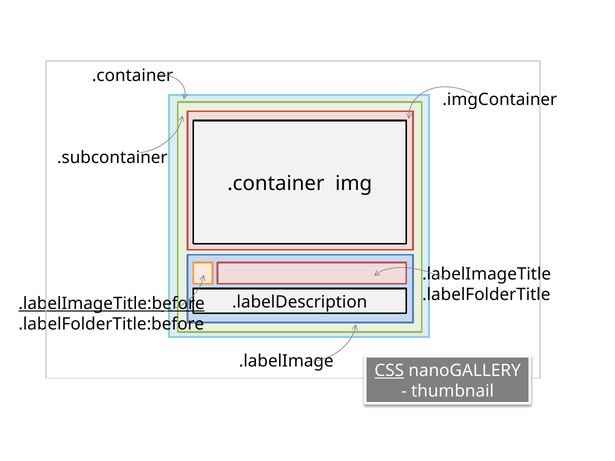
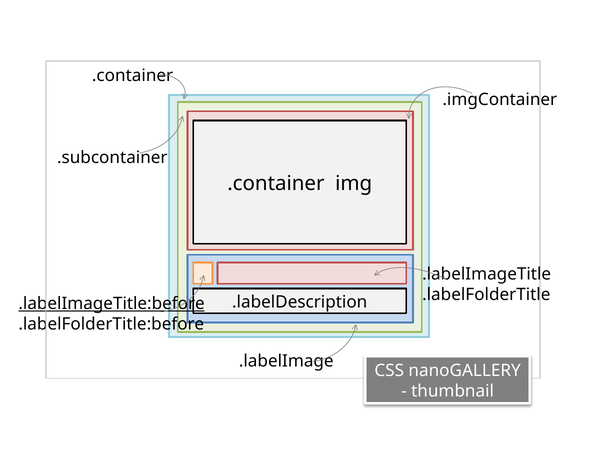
CSS underline: present -> none (389, 371)
